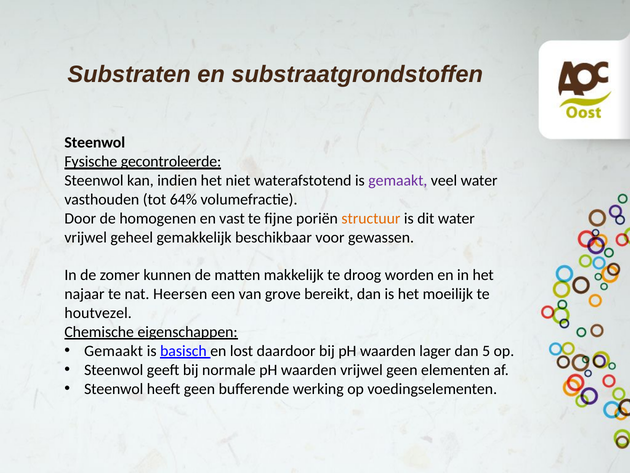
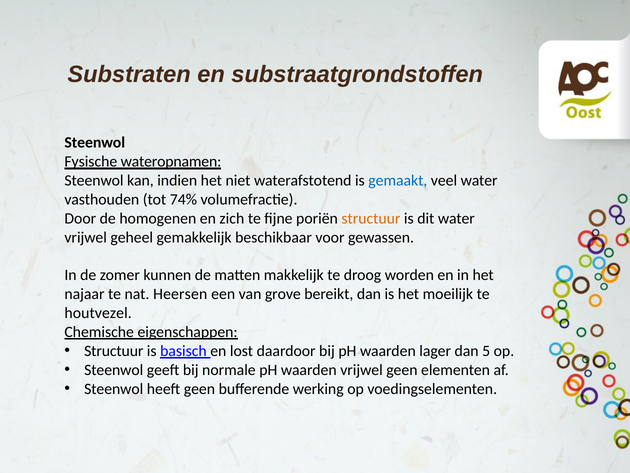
gecontroleerde: gecontroleerde -> wateropnamen (171, 161)
gemaakt colour: purple -> blue (398, 180)
64%: 64% -> 74% (183, 199)
vast: vast -> zich (232, 218)
Gemaakt: Gemaakt -> Structuur (114, 350)
